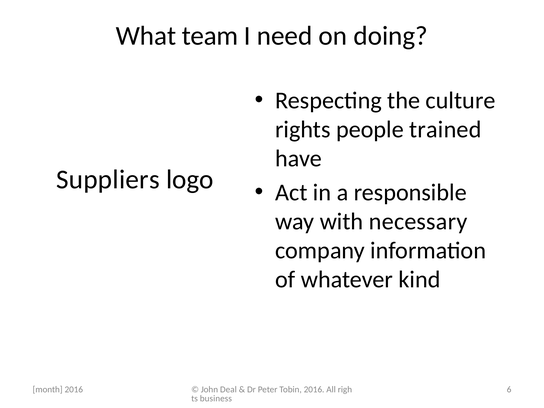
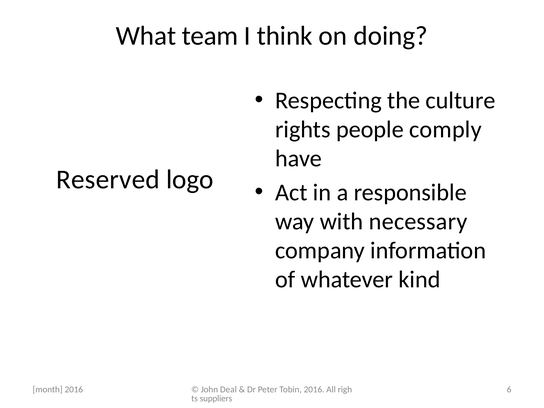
need: need -> think (285, 36)
trained: trained -> comply (445, 130)
Suppliers: Suppliers -> Reserved (108, 180)
business: business -> suppliers (216, 399)
